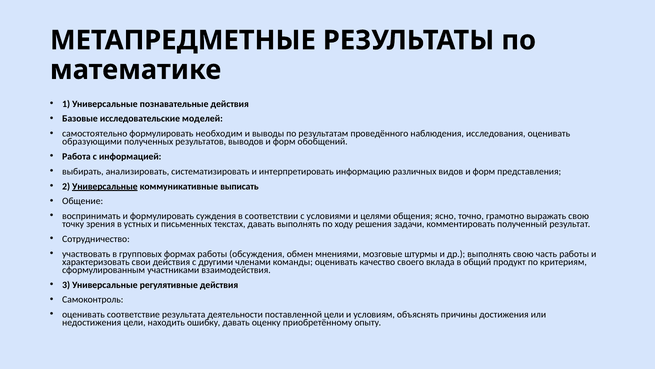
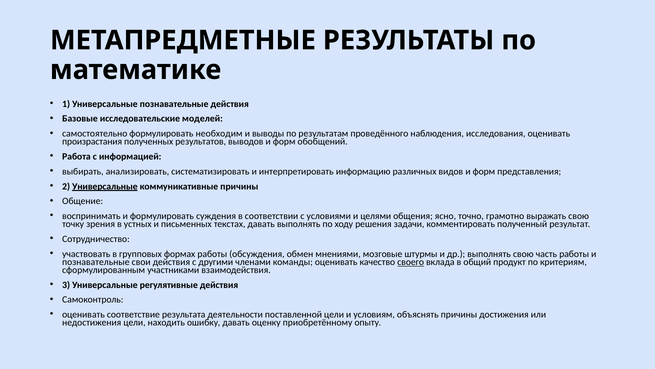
образующими: образующими -> произрастания (92, 142)
коммуникативные выписать: выписать -> причины (239, 186)
характеризовать: характеризовать -> познавательные (96, 262)
своего underline: none -> present (411, 262)
